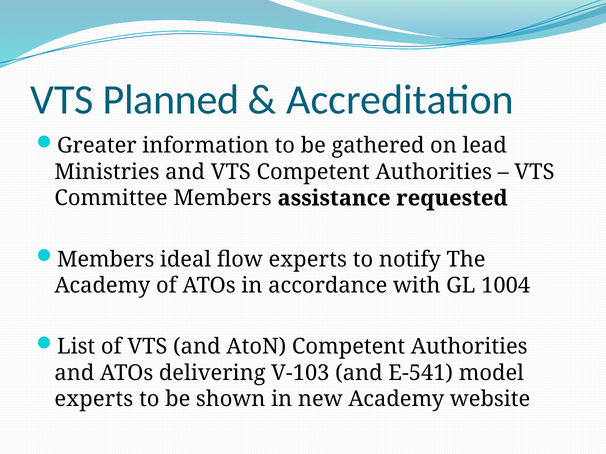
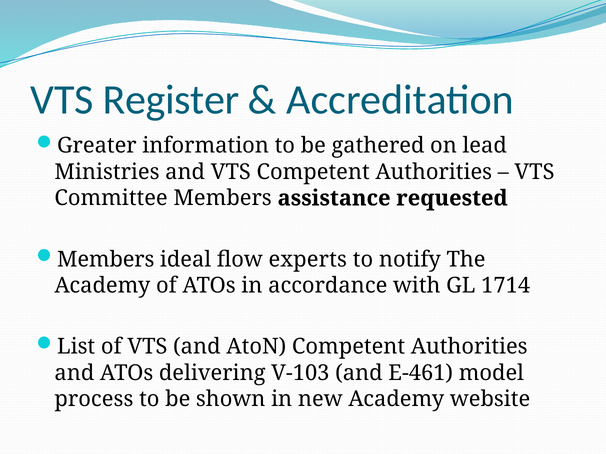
Planned: Planned -> Register (171, 100)
1004: 1004 -> 1714 (506, 286)
E-541: E-541 -> E-461 (421, 373)
experts: experts -> process (94, 400)
